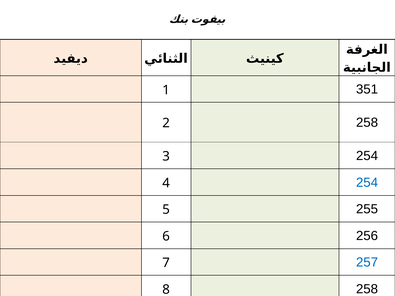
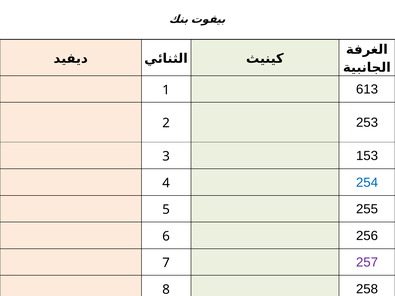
351: 351 -> 613 (367, 89)
2 258: 258 -> 253 (367, 123)
3 254: 254 -> 153 (367, 156)
257 colour: blue -> purple (367, 263)
